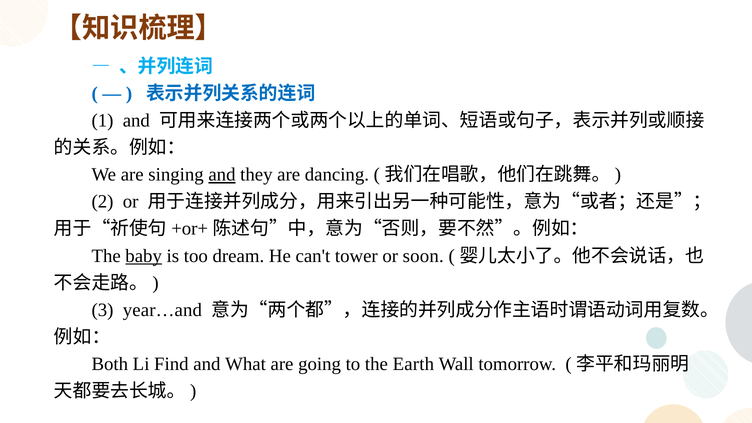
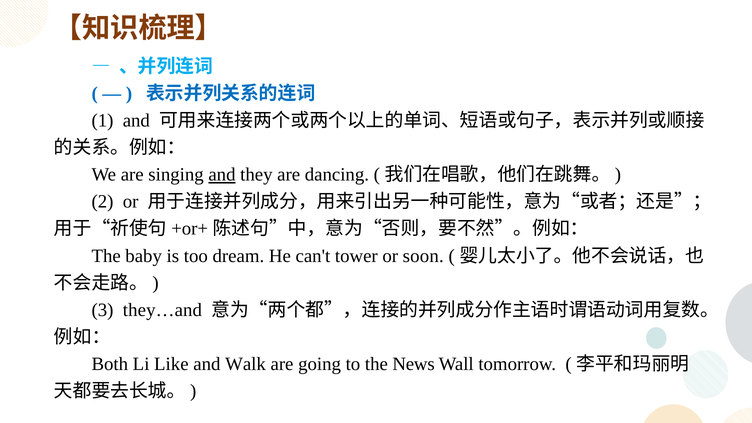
baby underline: present -> none (144, 256)
year…and: year…and -> they…and (162, 310)
Find: Find -> Like (171, 364)
What: What -> Walk (245, 364)
Earth: Earth -> News (414, 364)
